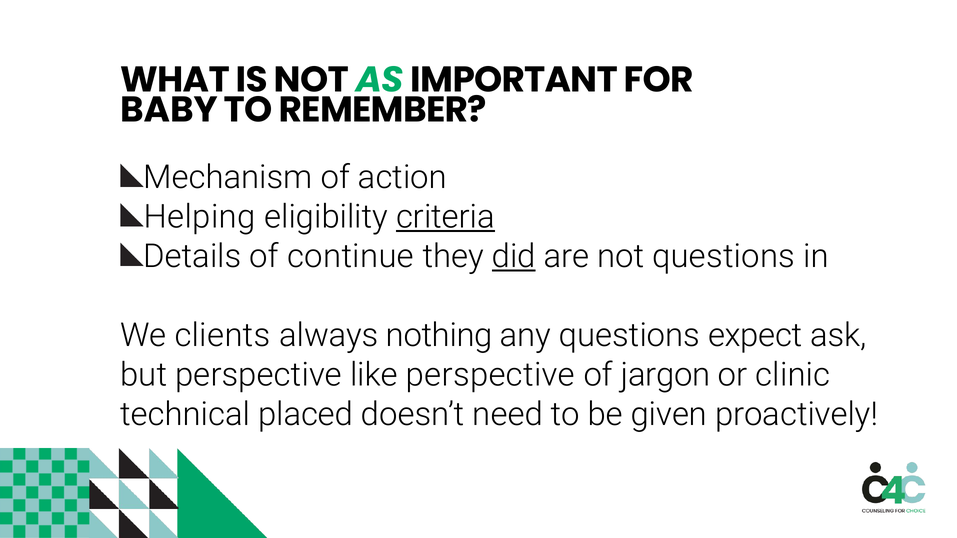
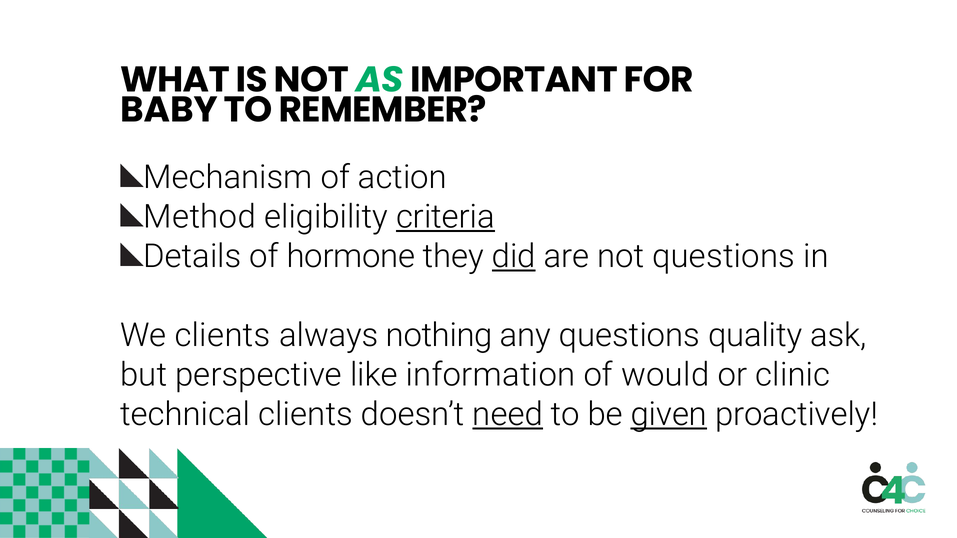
Helping: Helping -> Method (200, 217)
continue: continue -> hormone (351, 256)
expect: expect -> quality (755, 335)
like perspective: perspective -> information (490, 375)
jargon: jargon -> would (665, 375)
technical placed: placed -> clients (306, 414)
need underline: none -> present (508, 414)
given underline: none -> present (669, 414)
